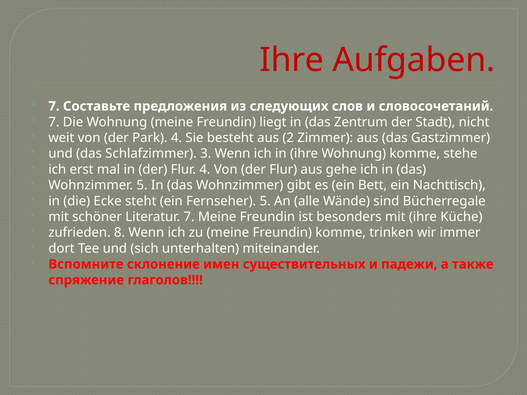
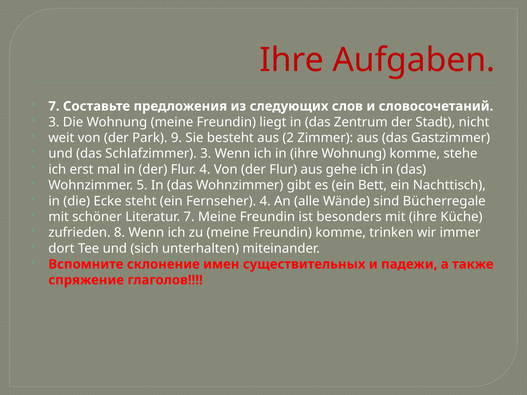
7: 7 -> 3 (54, 122)
Park 4: 4 -> 9 (176, 138)
Fernseher 5: 5 -> 4 (265, 201)
